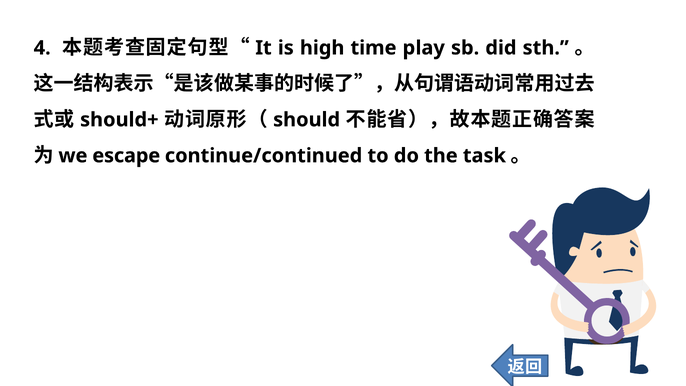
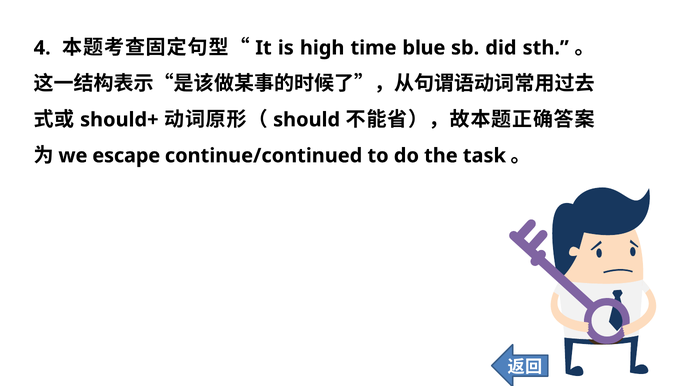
play: play -> blue (424, 48)
